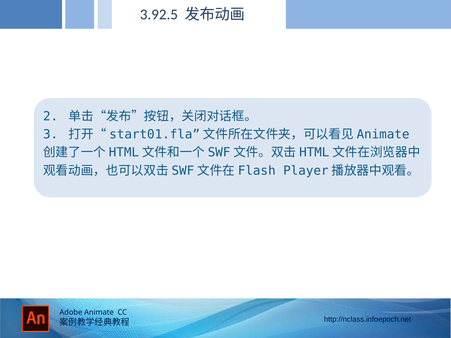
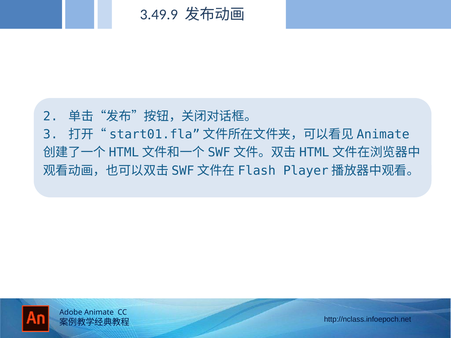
3.92.5: 3.92.5 -> 3.49.9 (159, 14)
